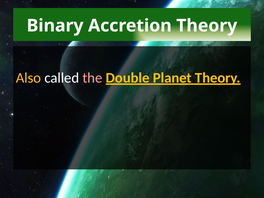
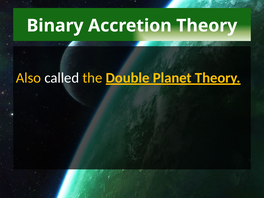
the colour: pink -> yellow (92, 78)
